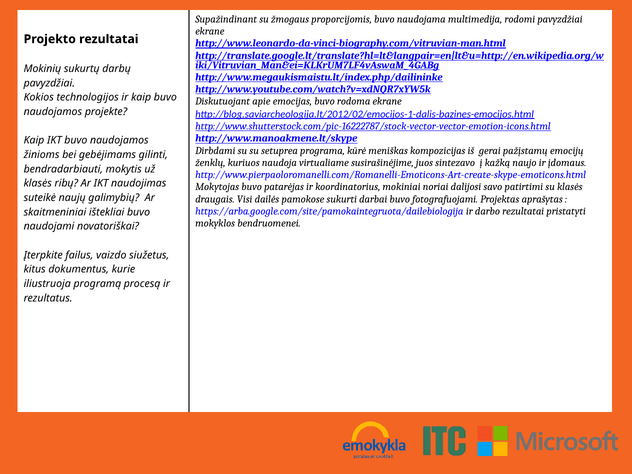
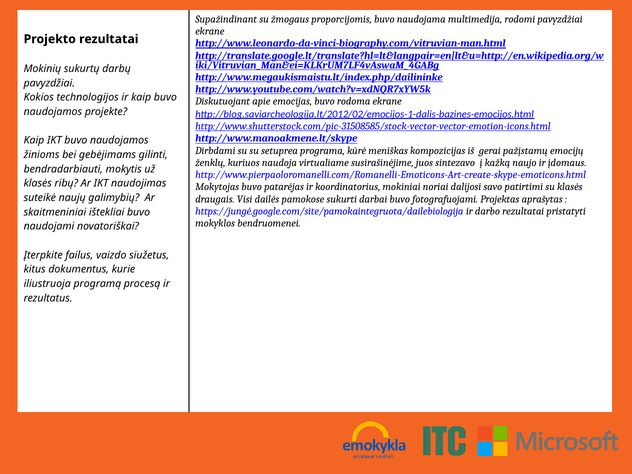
http://www.shutterstock.com/pic-16222787/stock-vector-vector-emotion-icons.html: http://www.shutterstock.com/pic-16222787/stock-vector-vector-emotion-icons.html -> http://www.shutterstock.com/pic-31508585/stock-vector-vector-emotion-icons.html (373, 126)
https://arba.google.com/site/pamokaintegruota/dailebiologija: https://arba.google.com/site/pamokaintegruota/dailebiologija -> https://jungė.google.com/site/pamokaintegruota/dailebiologija (329, 211)
